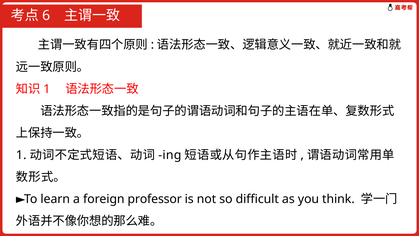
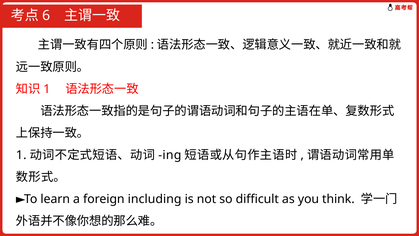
professor: professor -> including (155, 199)
